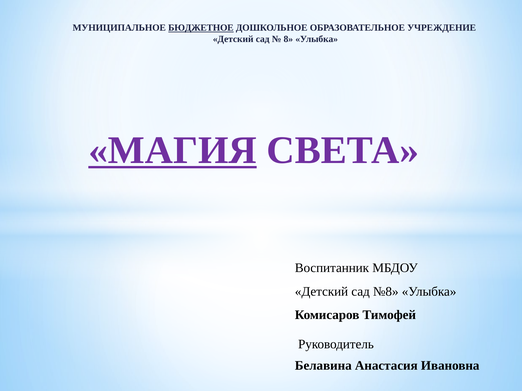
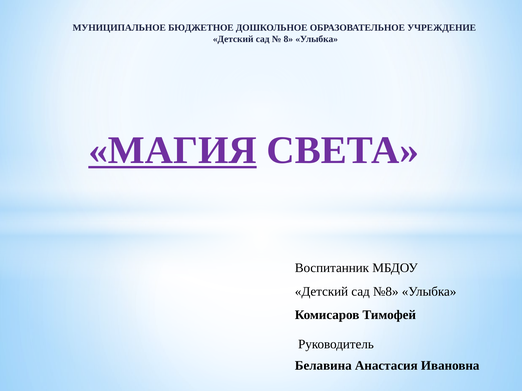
БЮДЖЕТНОЕ underline: present -> none (201, 28)
